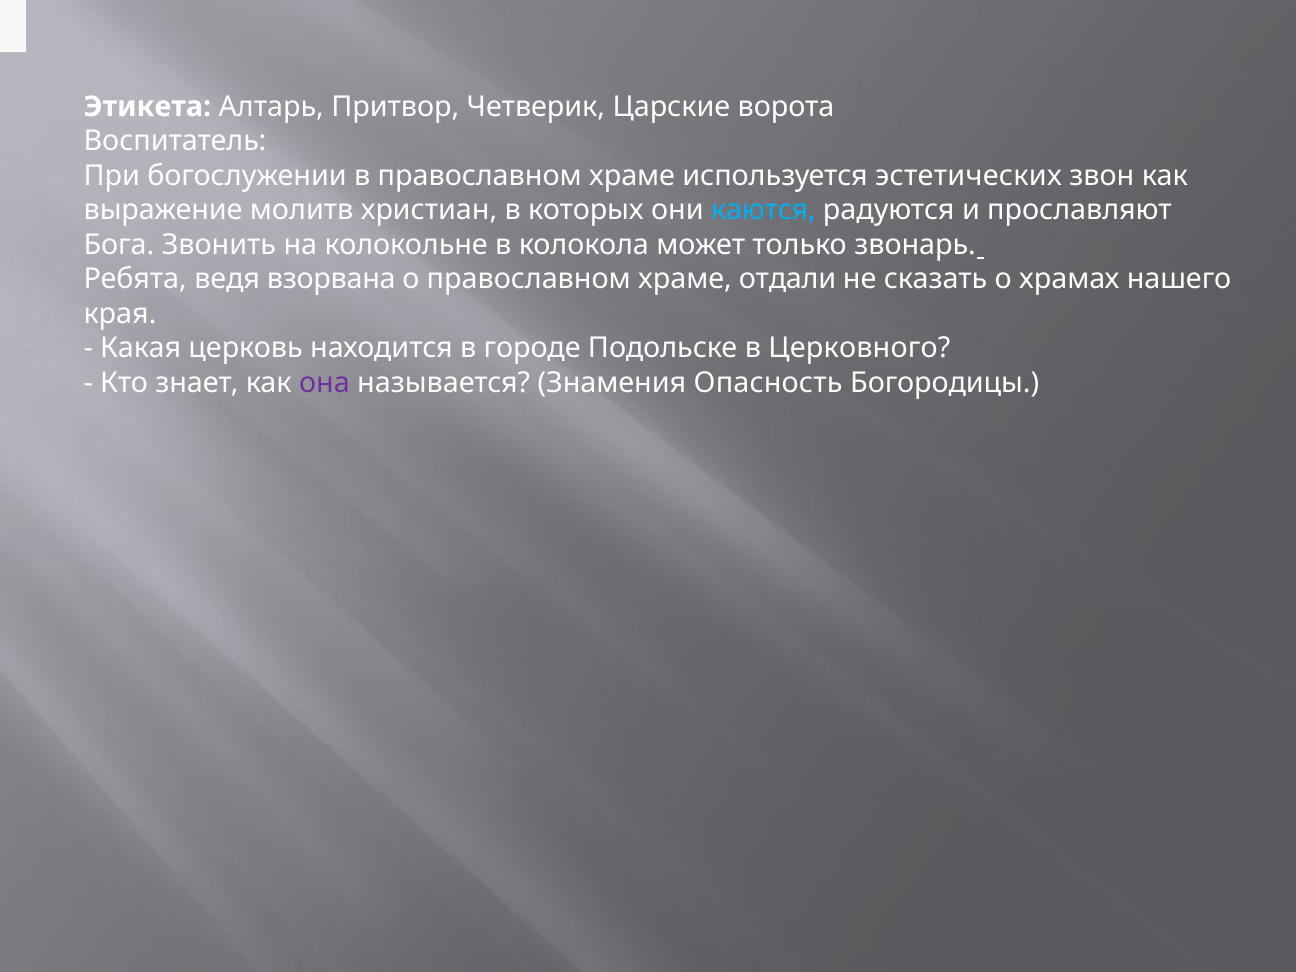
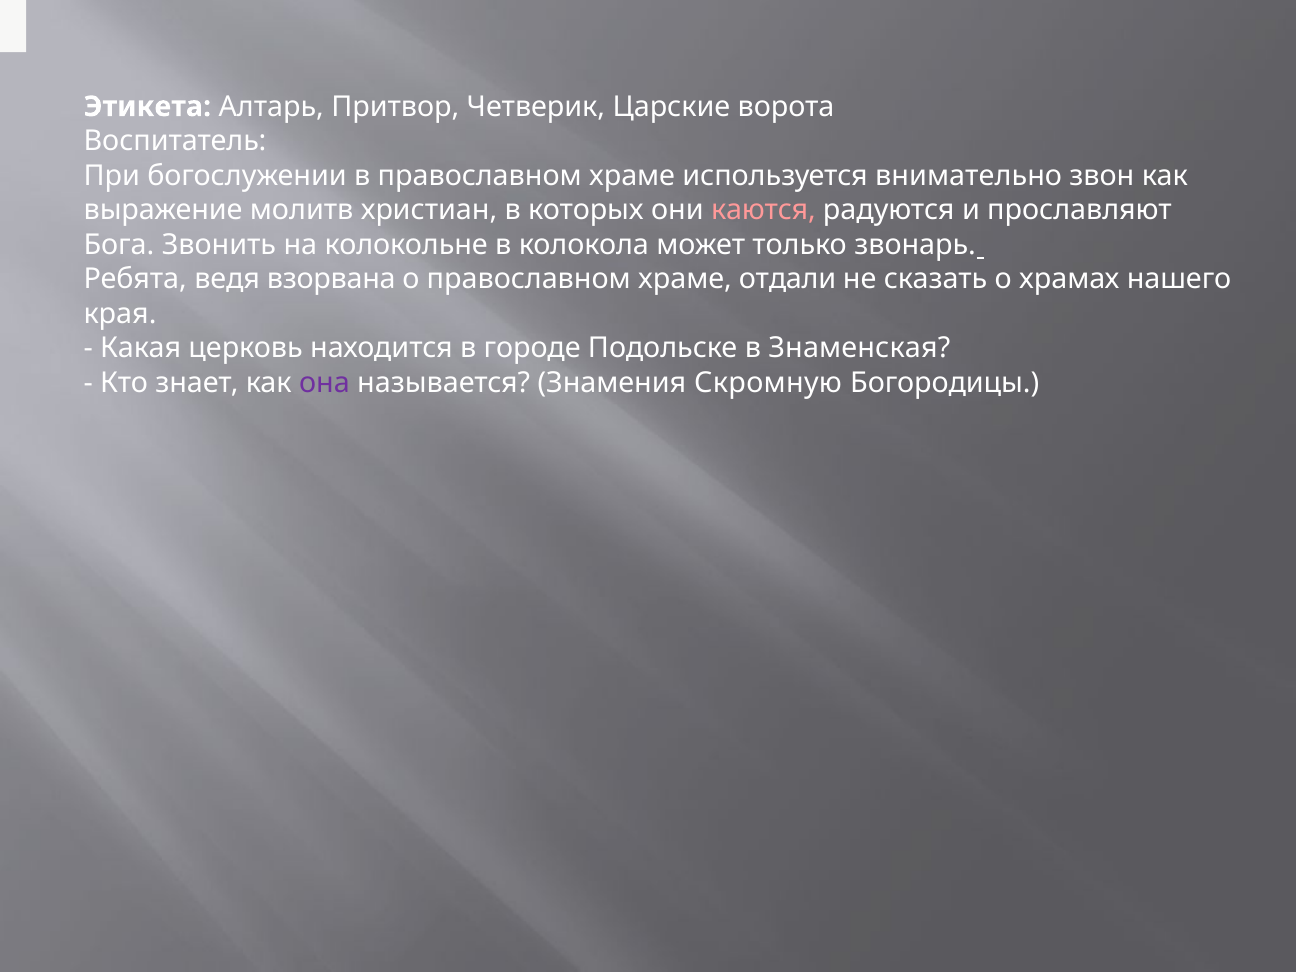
эстетических: эстетических -> внимательно (969, 176)
каются colour: light blue -> pink (763, 210)
Церковного: Церковного -> Знаменская (859, 348)
Опасность: Опасность -> Скромную (768, 383)
